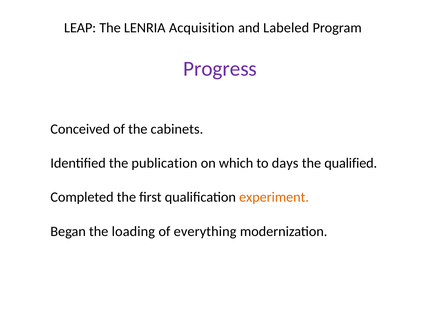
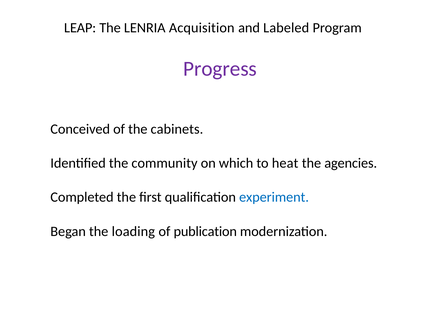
publication: publication -> community (164, 163)
days: days -> heat (285, 163)
qualified: qualified -> agencies (351, 163)
experiment colour: orange -> blue (274, 197)
everything: everything -> publication (205, 231)
